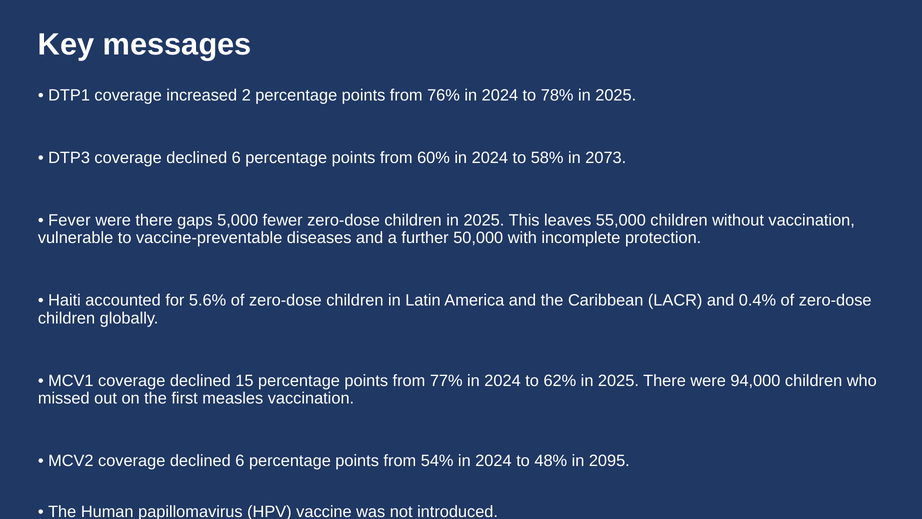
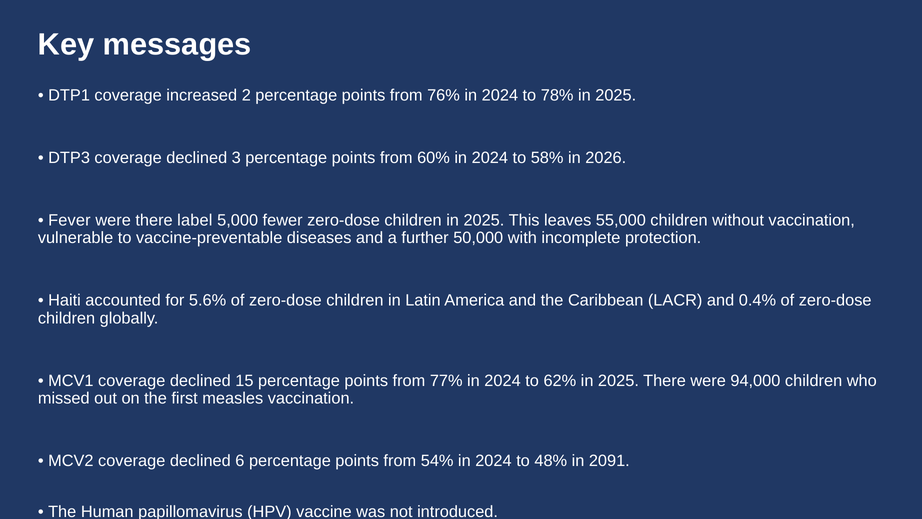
DTP3 coverage declined 6: 6 -> 3 (236, 158)
2073: 2073 -> 2026 (606, 158)
gaps: gaps -> label (195, 220)
2095: 2095 -> 2091 (609, 461)
